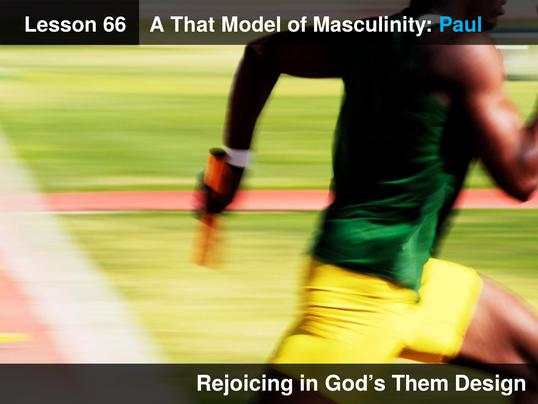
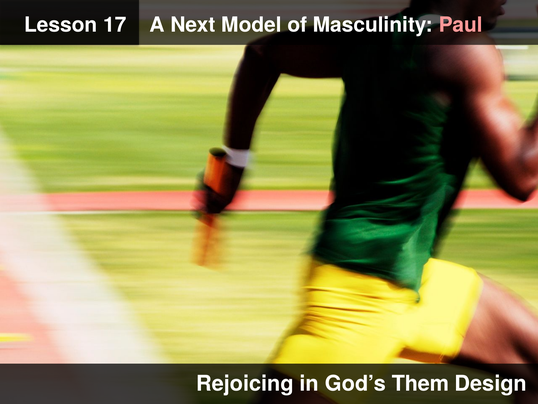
66: 66 -> 17 (115, 25)
That: That -> Next (193, 25)
Paul colour: light blue -> pink (461, 25)
